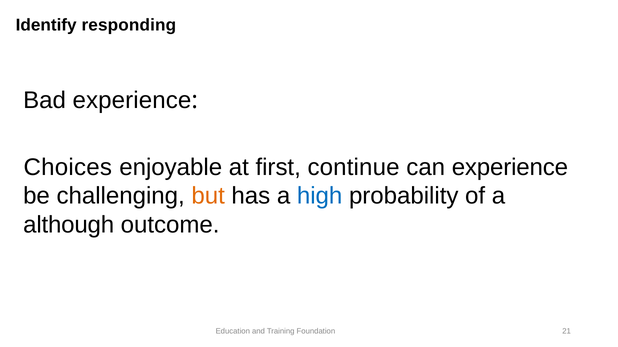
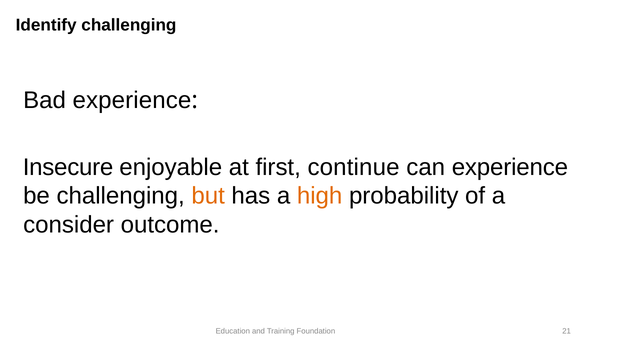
Identify responding: responding -> challenging (129, 25)
Choices: Choices -> Insecure (68, 168)
high colour: blue -> orange (320, 196)
although: although -> consider (69, 225)
